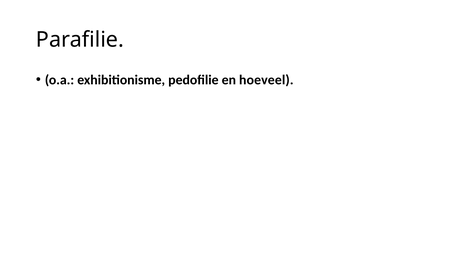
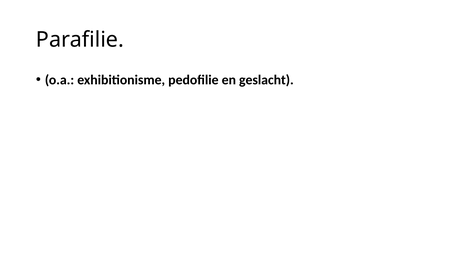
hoeveel: hoeveel -> geslacht (266, 80)
